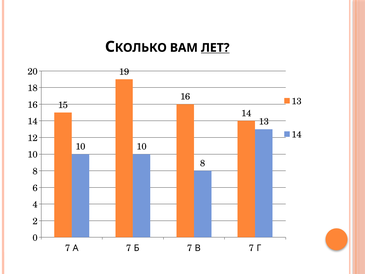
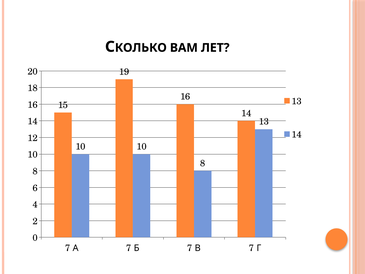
ЛЕТ underline: present -> none (215, 48)
